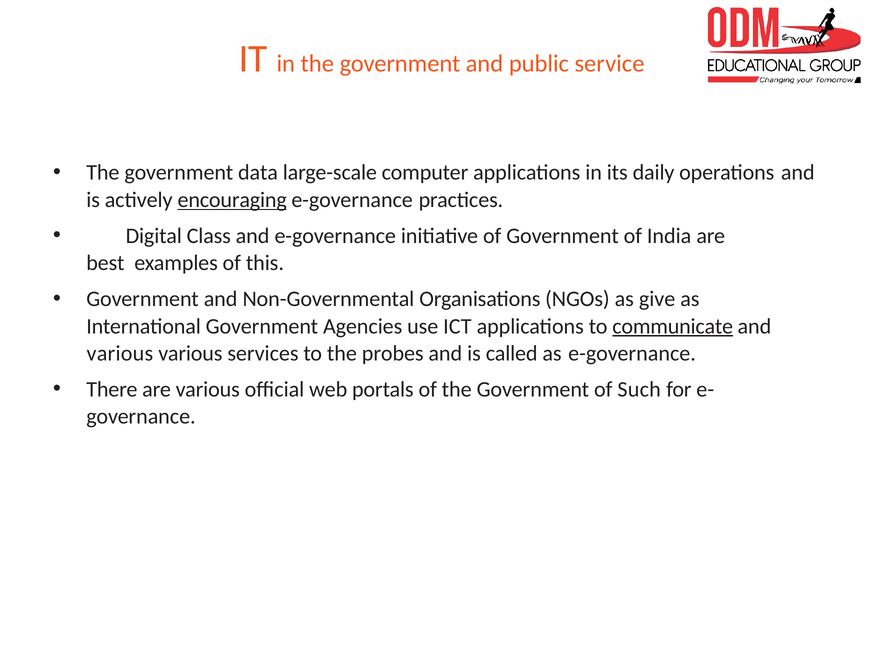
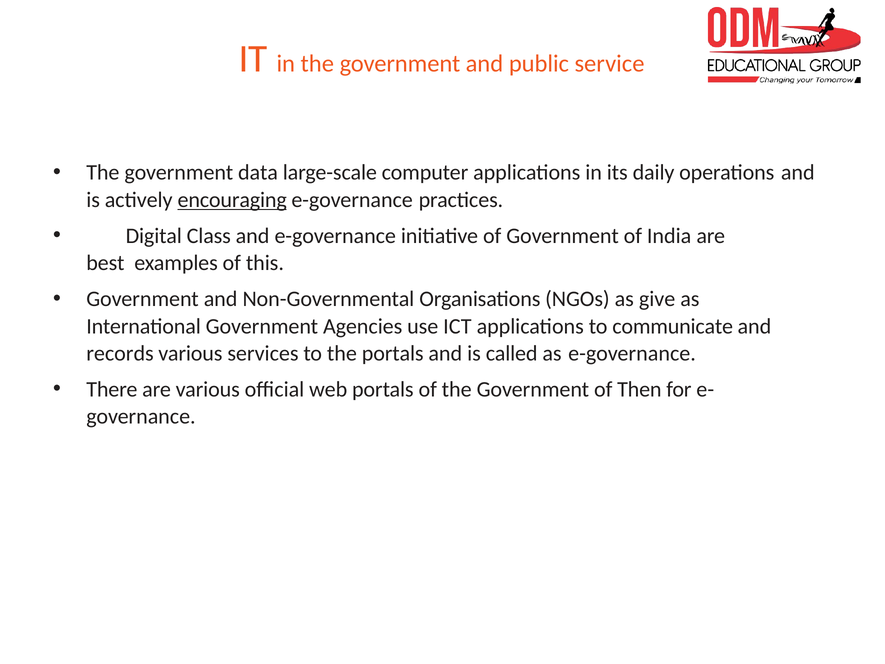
communicate underline: present -> none (673, 326)
various: various -> records (120, 353)
the probes: probes -> portals (393, 353)
Such: Such -> Then (639, 389)
